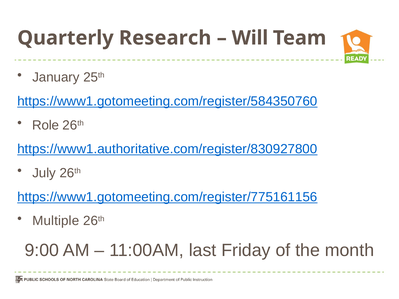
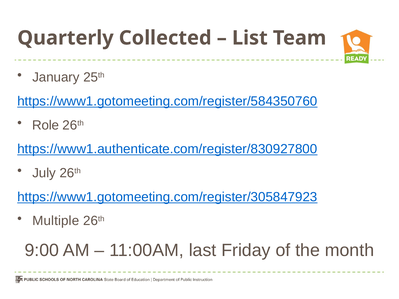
Research: Research -> Collected (165, 38)
Will: Will -> List (250, 38)
https://www1.authoritative.com/register/830927800: https://www1.authoritative.com/register/830927800 -> https://www1.authenticate.com/register/830927800 (167, 149)
https://www1.gotomeeting.com/register/775161156: https://www1.gotomeeting.com/register/775161156 -> https://www1.gotomeeting.com/register/305847923 (167, 197)
